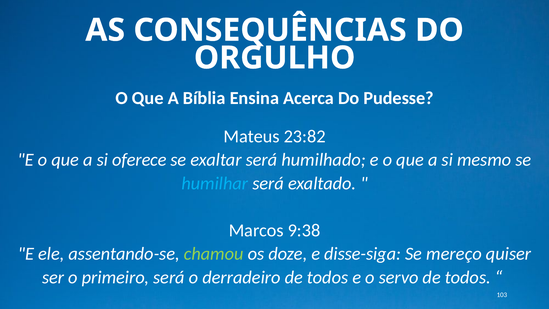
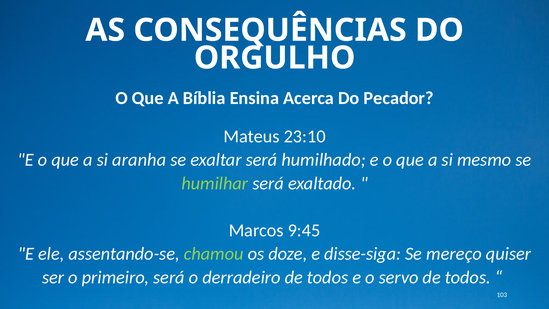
Pudesse: Pudesse -> Pecador (399, 98)
23:82: 23:82 -> 23:10 (305, 136)
oferece: oferece -> aranha (139, 160)
humilhar colour: light blue -> light green (215, 183)
9:38: 9:38 -> 9:45 (304, 230)
